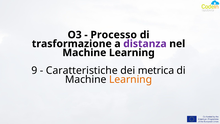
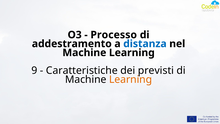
trasformazione: trasformazione -> addestramento (72, 44)
distanza colour: purple -> blue (145, 44)
metrica: metrica -> previsti (156, 70)
